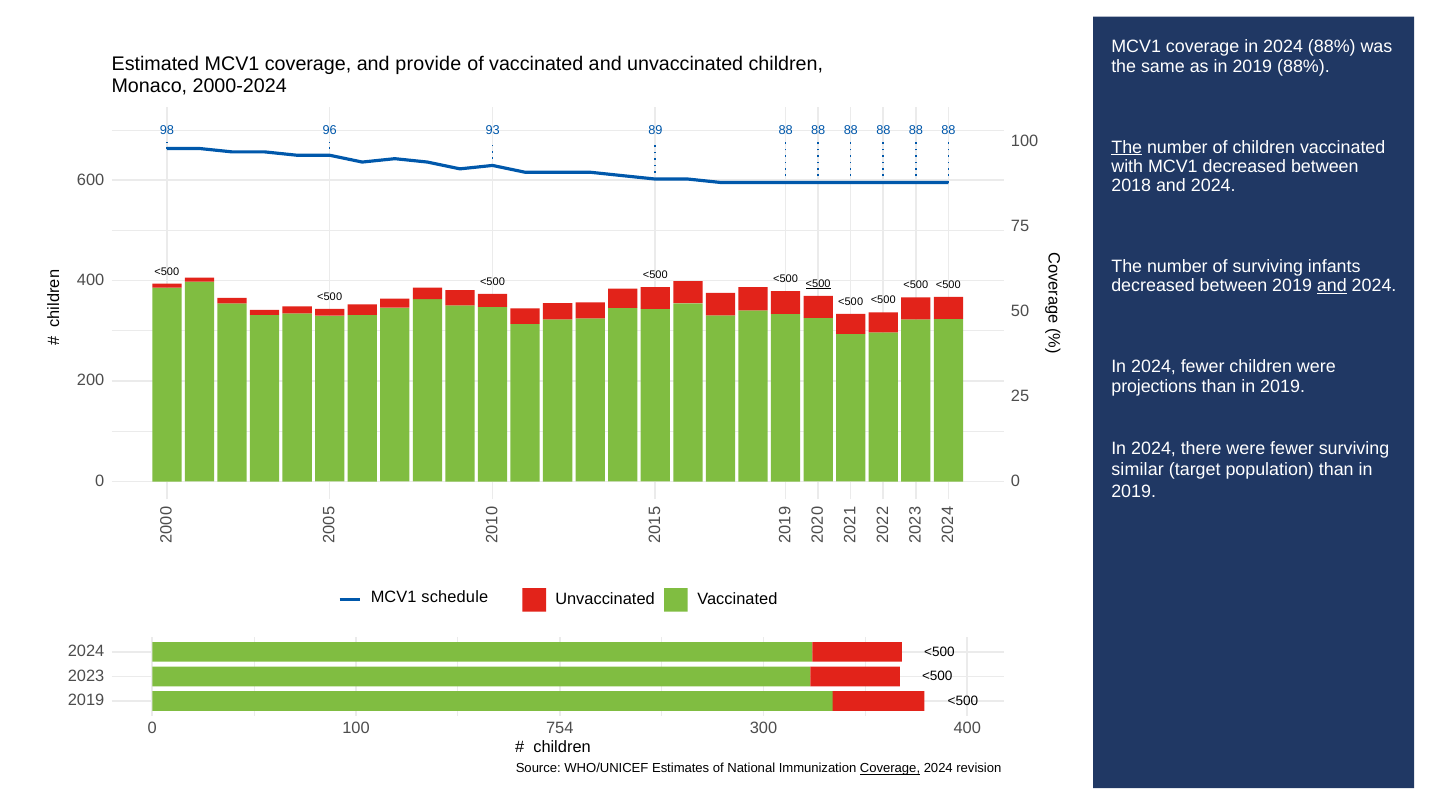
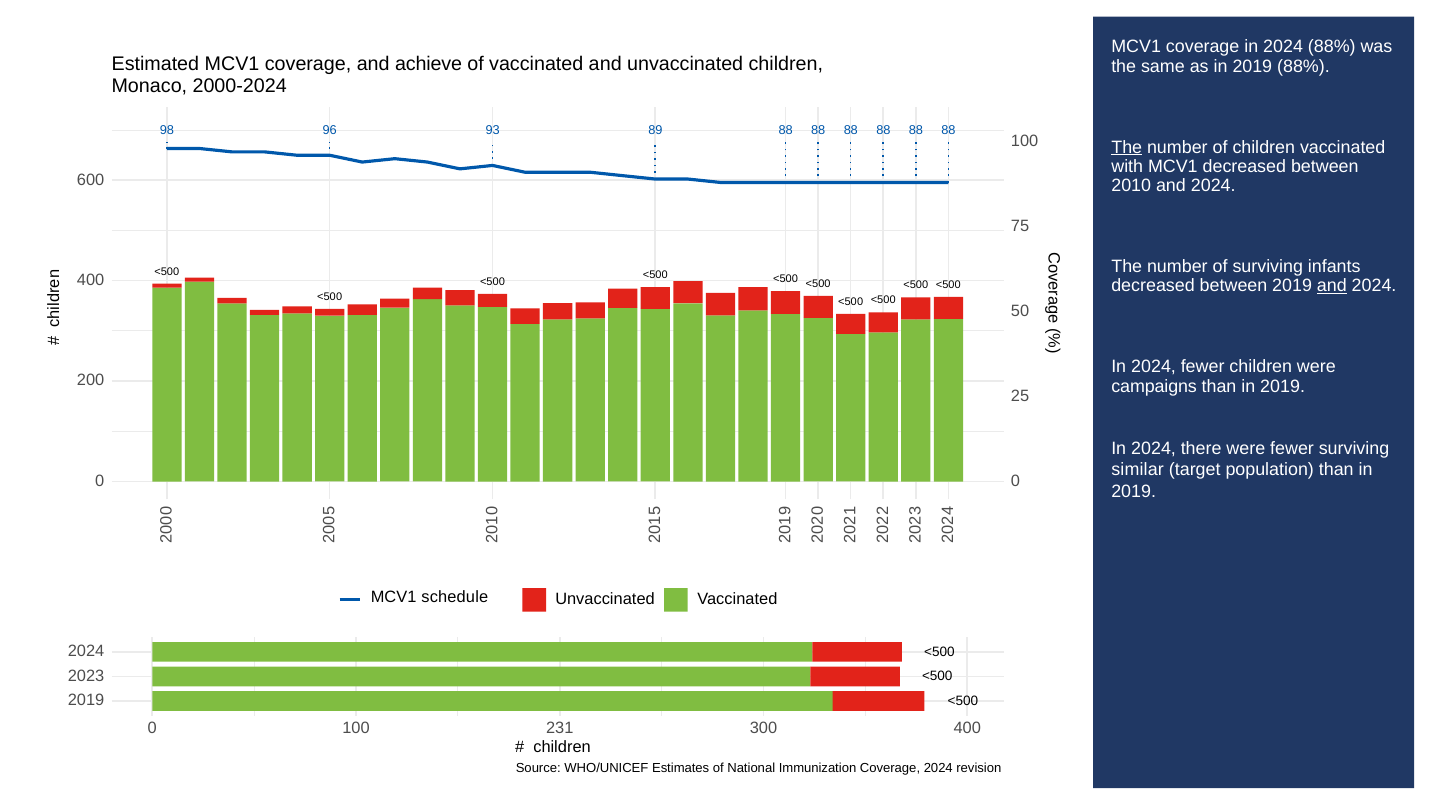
provide: provide -> achieve (429, 64)
2018: 2018 -> 2010 (1131, 186)
<500 underline: present -> none (818, 284)
projections: projections -> campaigns (1154, 386)
754: 754 -> 231 (560, 729)
Coverage underline: present -> none (890, 769)
